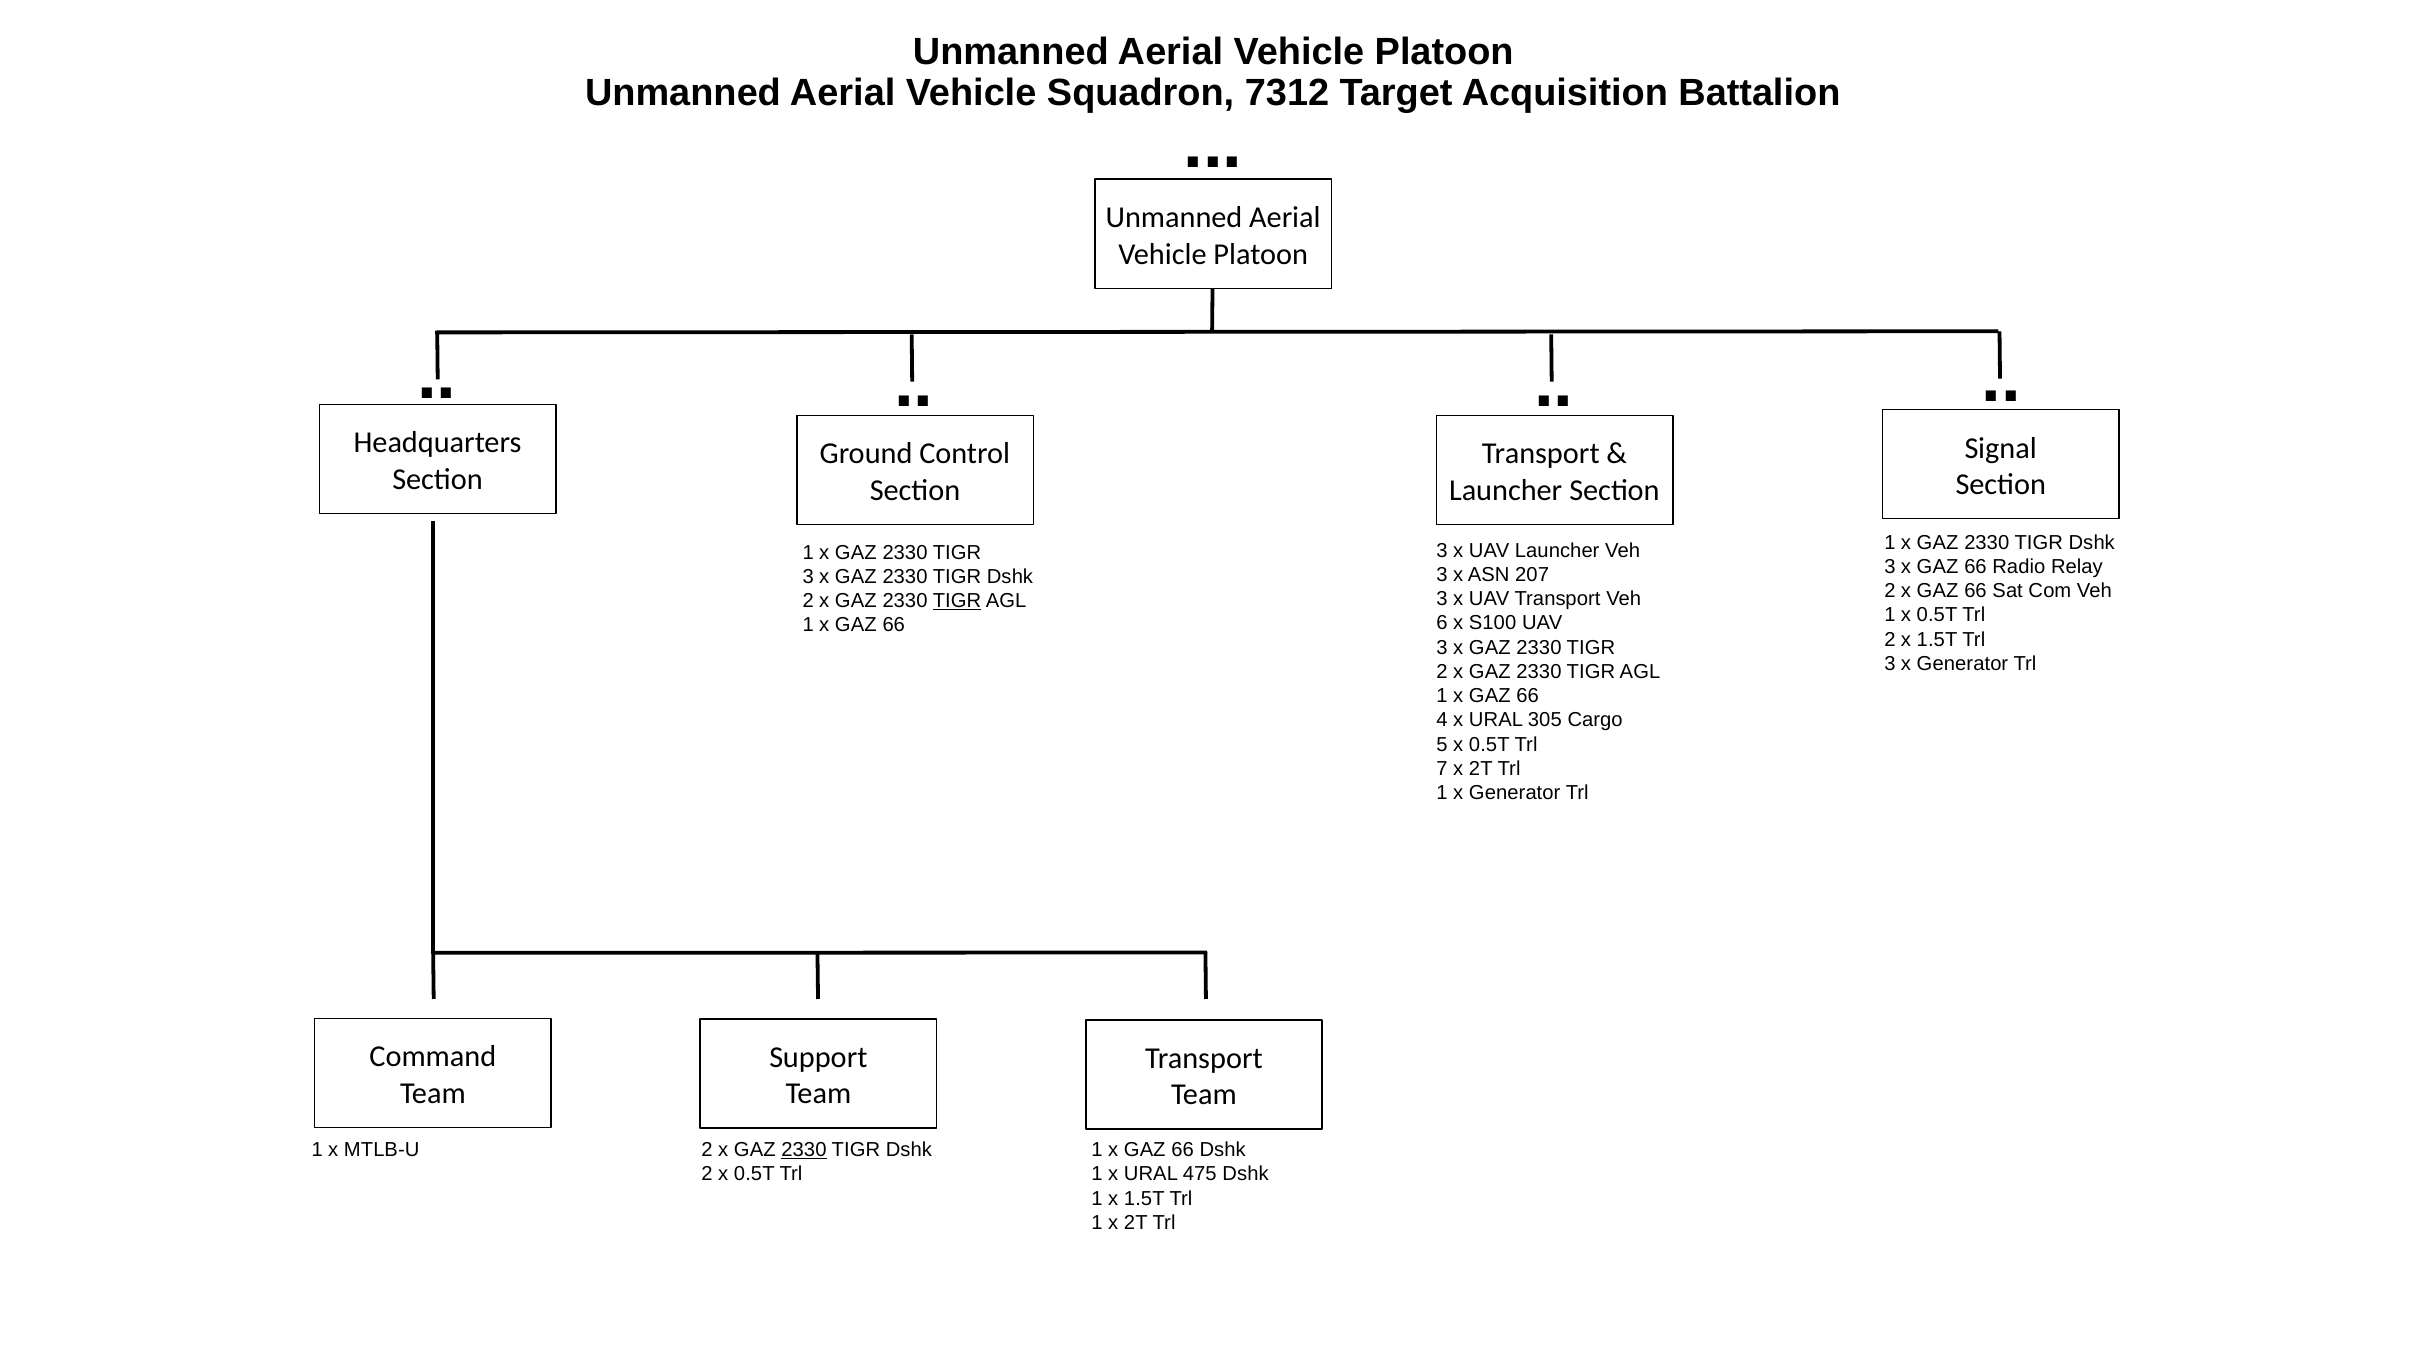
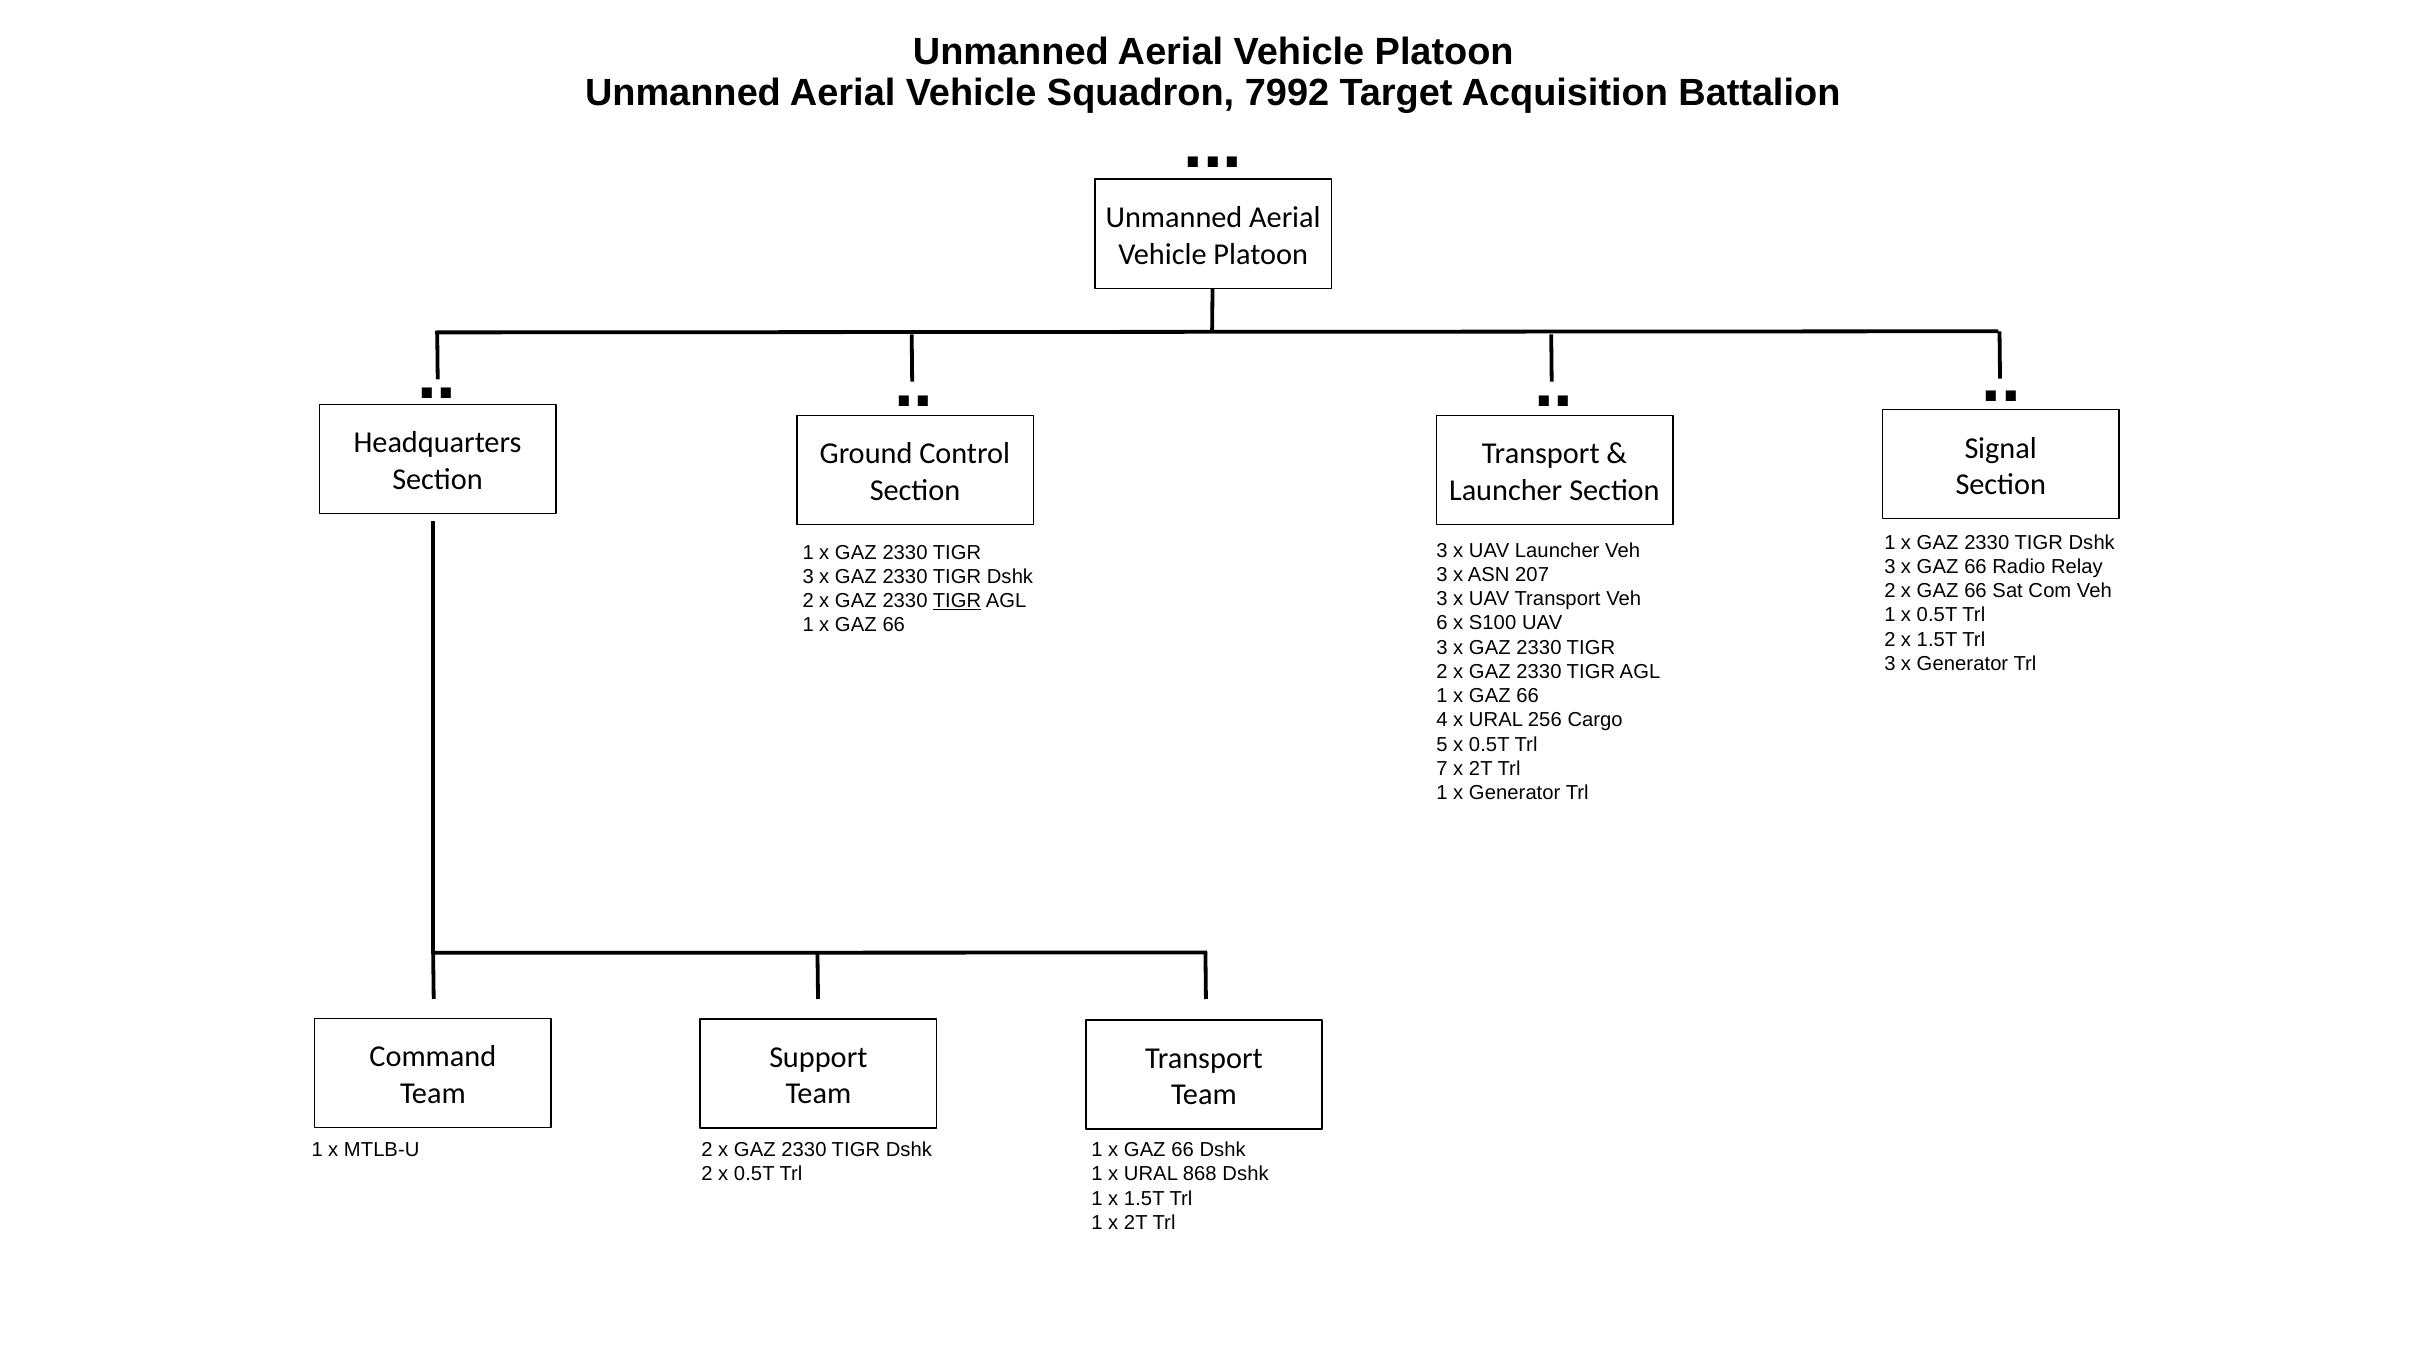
7312: 7312 -> 7992 (1287, 93)
305: 305 -> 256 (1545, 720)
2330 underline: present -> none (804, 1150)
475: 475 -> 868 (1200, 1174)
